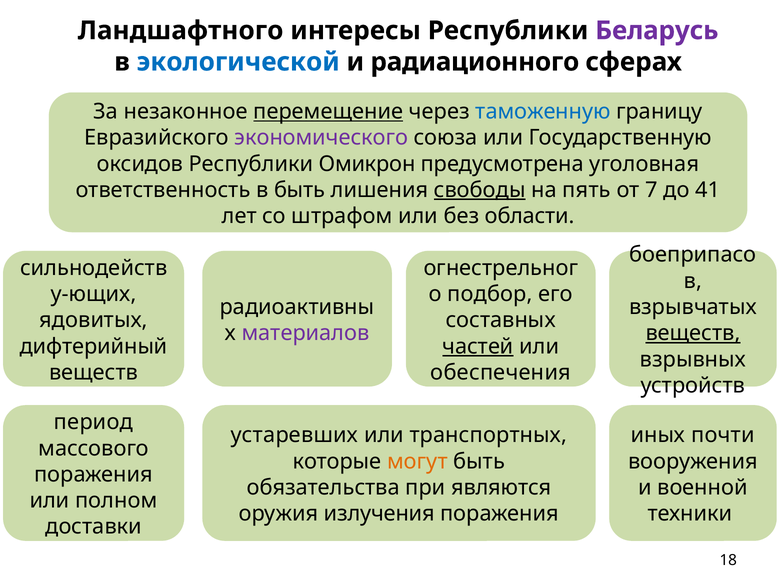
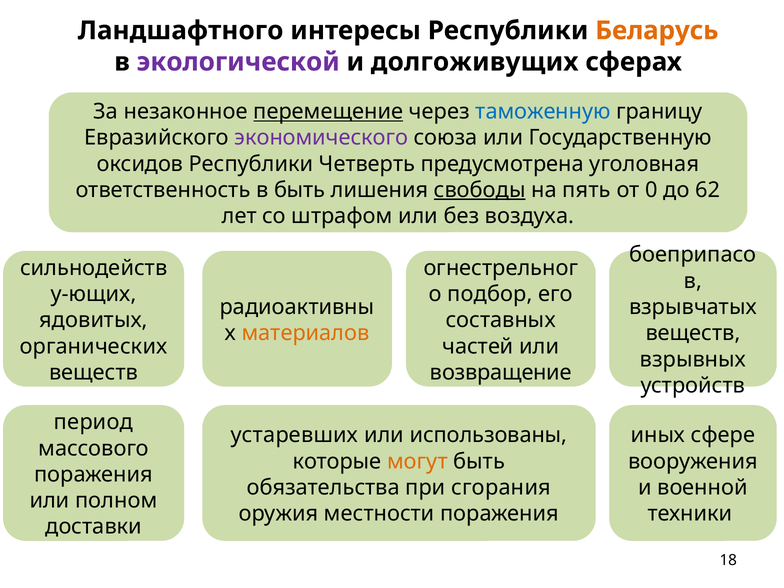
Беларусь colour: purple -> orange (657, 31)
экологической colour: blue -> purple (238, 62)
радиационного: радиационного -> долгоживущих (475, 62)
Омикрон: Омикрон -> Четверть (367, 164)
7: 7 -> 0 (651, 190)
41: 41 -> 62 (708, 190)
области: области -> воздуха (529, 216)
материалов colour: purple -> orange (305, 333)
веществ underline: present -> none (693, 333)
дифтерийный: дифтерийный -> органических (94, 346)
частей underline: present -> none (478, 346)
обеспечения: обеспечения -> возвращение (501, 372)
транспортных: транспортных -> использованы (488, 435)
почти: почти -> сфере (723, 435)
являются: являются -> сгорания (501, 488)
излучения: излучения -> местности (379, 514)
